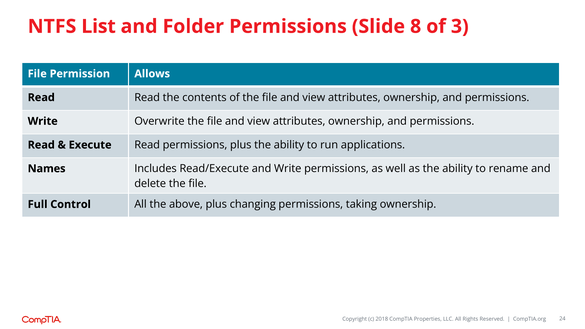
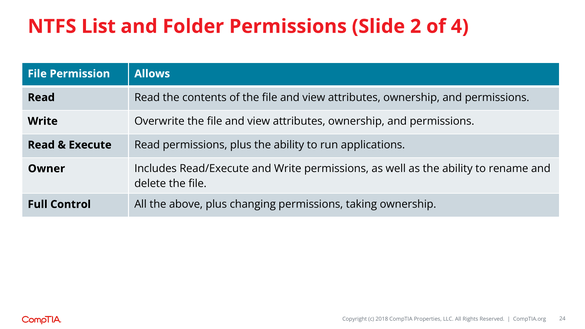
8: 8 -> 2 (416, 26)
3: 3 -> 4 (460, 26)
Names: Names -> Owner (46, 169)
